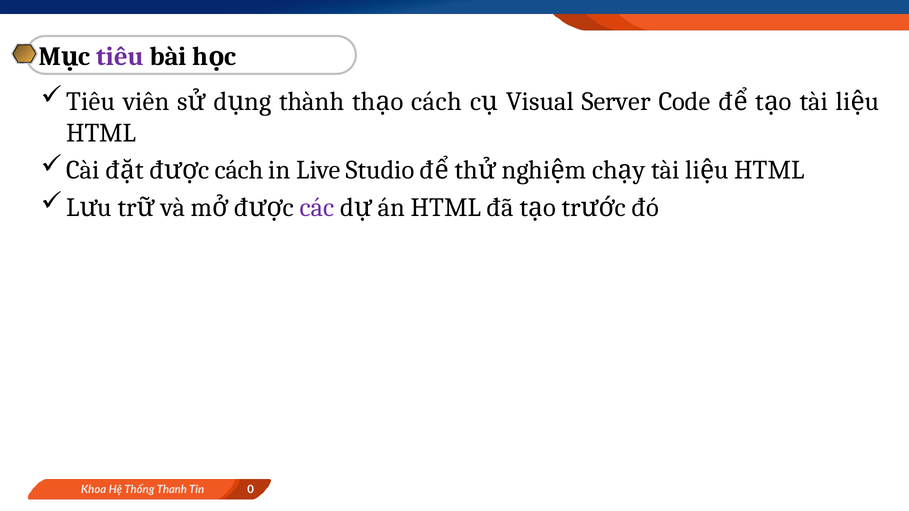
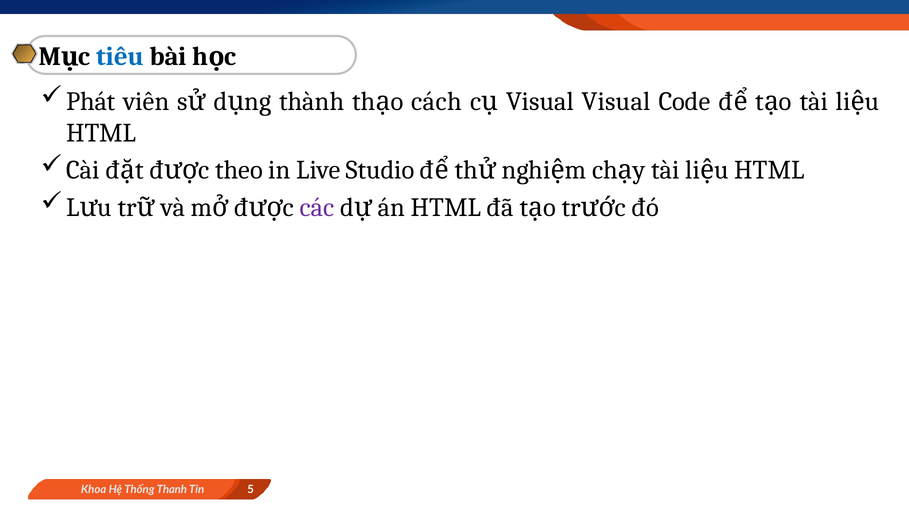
tiêu colour: purple -> blue (120, 57)
Tiêu: Tiêu -> Phát (91, 101)
Visual Server: Server -> Visual (616, 101)
cách: cách -> theo (239, 170)
0: 0 -> 5 (251, 490)
